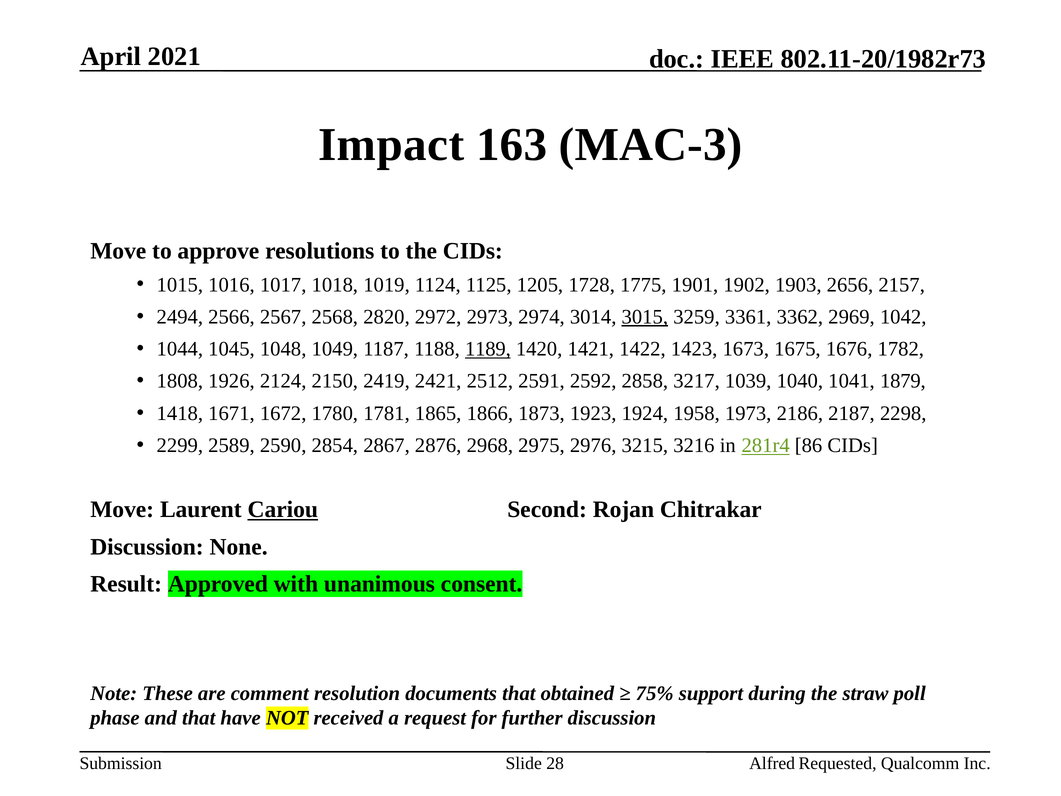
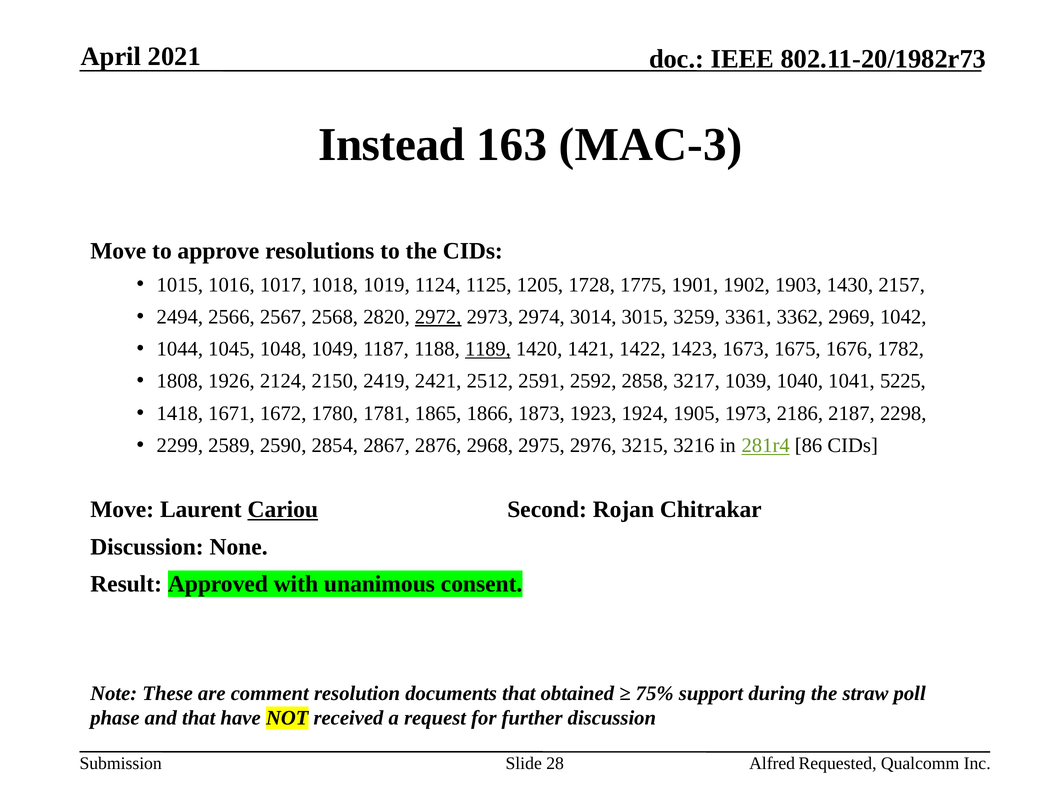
Impact: Impact -> Instead (392, 145)
2656: 2656 -> 1430 (850, 285)
2972 underline: none -> present (438, 317)
3015 underline: present -> none (645, 317)
1879: 1879 -> 5225 (903, 381)
1958: 1958 -> 1905 (697, 413)
